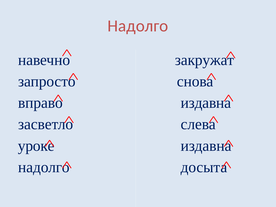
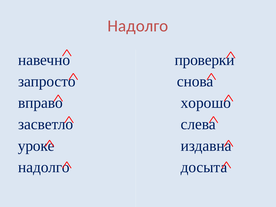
закружат: закружат -> проверки (205, 60)
издавна: издавна -> хорошо (206, 103)
